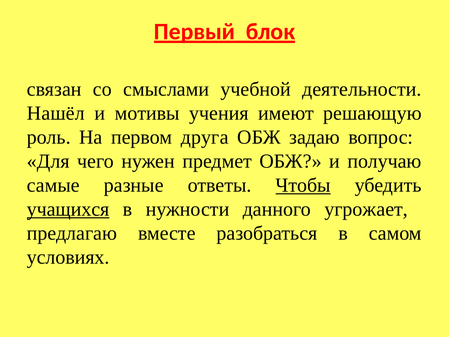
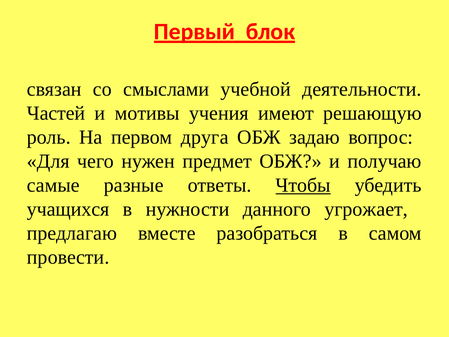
Нашёл: Нашёл -> Частей (56, 113)
учащихся underline: present -> none (68, 209)
условиях: условиях -> провести (68, 257)
